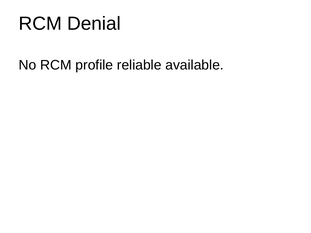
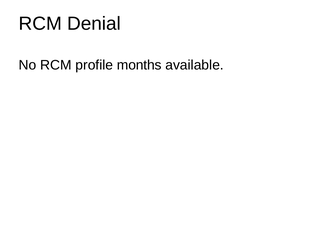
reliable: reliable -> months (139, 65)
